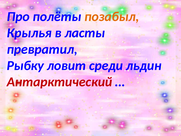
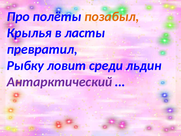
Антарктический colour: red -> purple (59, 82)
